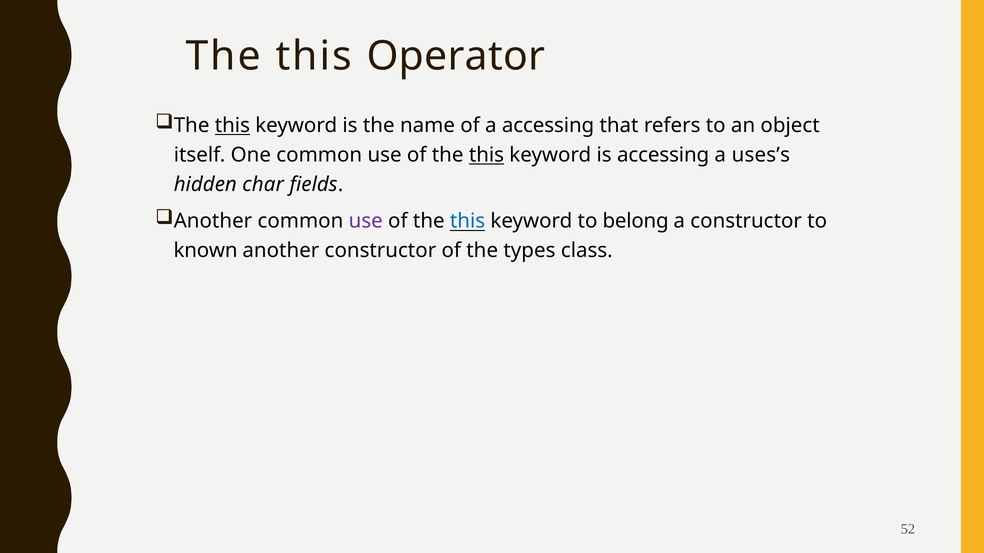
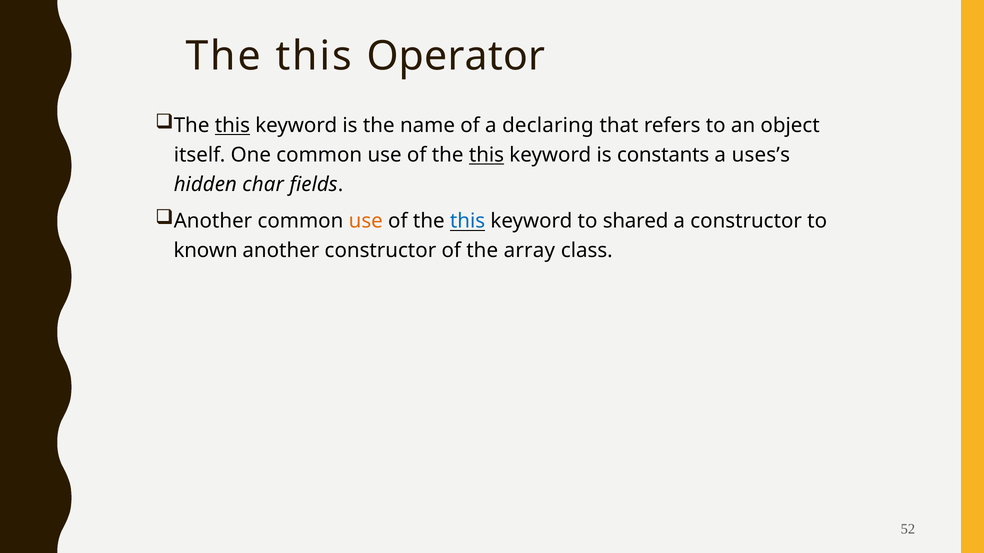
a accessing: accessing -> declaring (548, 125)
is accessing: accessing -> constants (663, 155)
use colour: purple -> orange (366, 221)
belong: belong -> shared (636, 221)
types: types -> array (529, 251)
